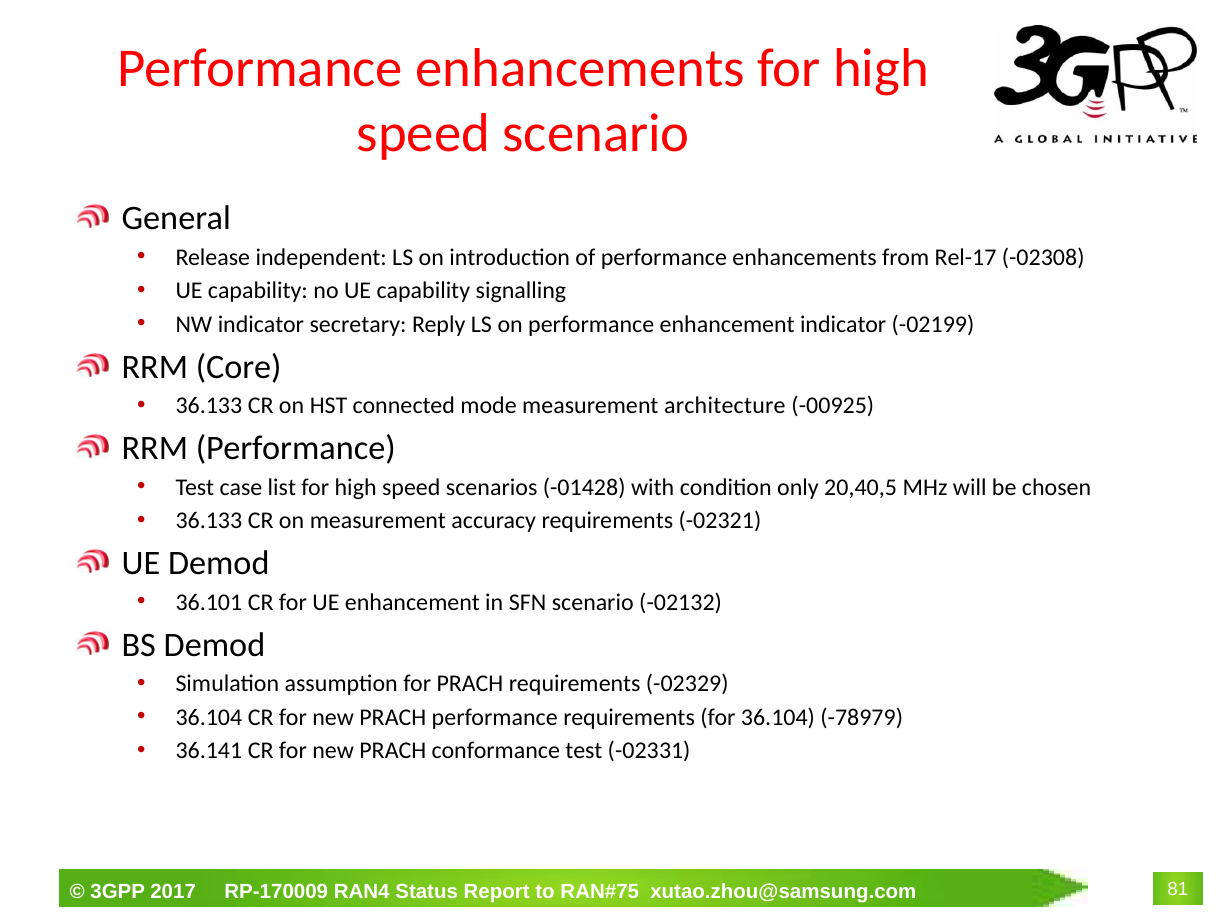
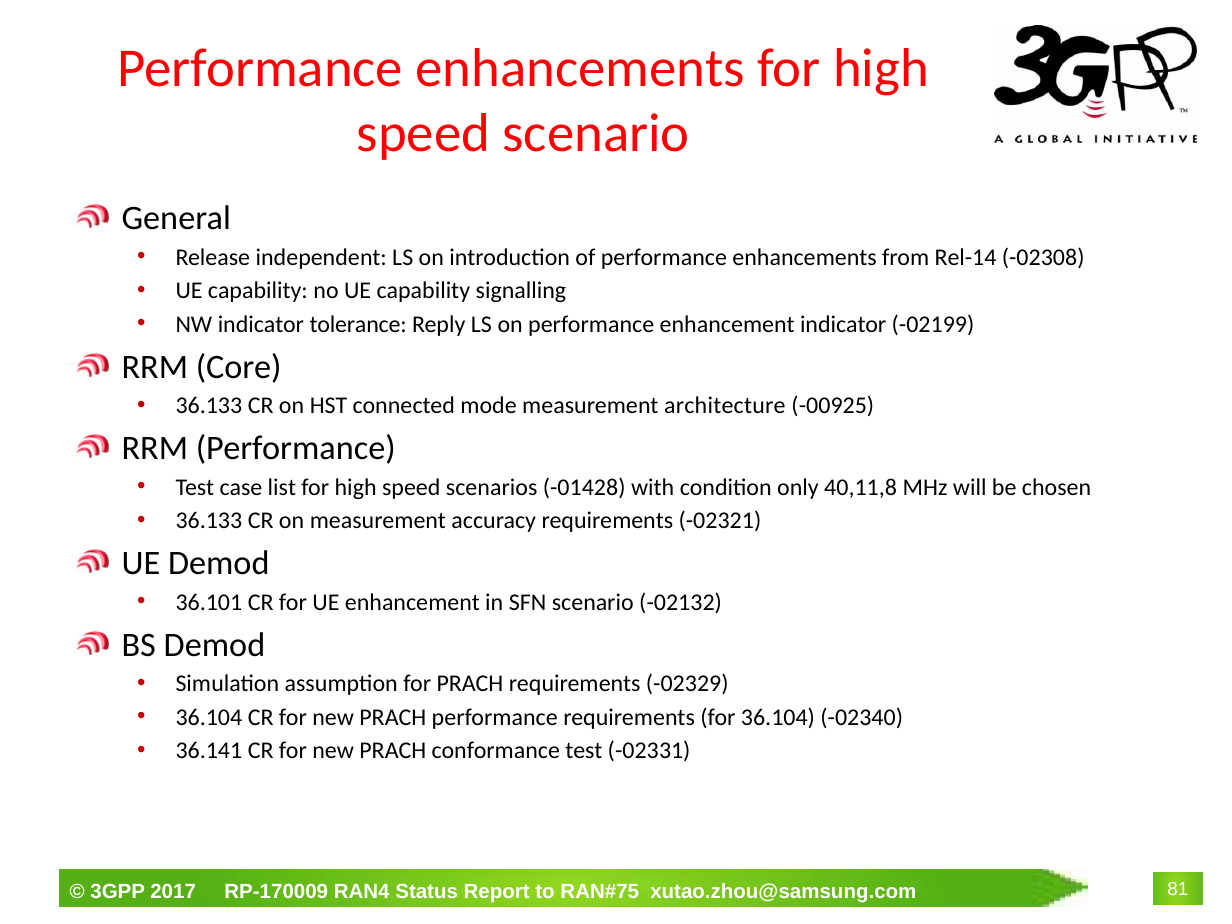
Rel-17: Rel-17 -> Rel-14 (966, 257)
secretary: secretary -> tolerance (358, 324)
20,40,5: 20,40,5 -> 40,11,8 (861, 487)
-78979: -78979 -> -02340 (862, 717)
